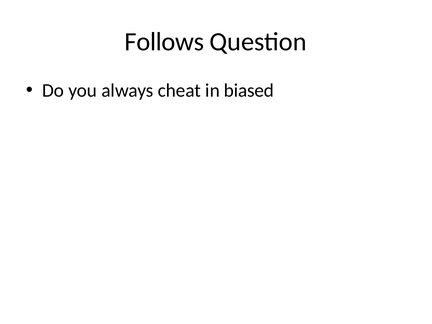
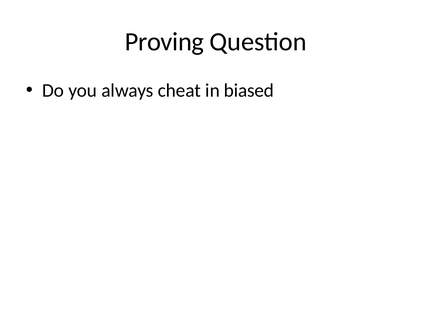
Follows: Follows -> Proving (164, 42)
